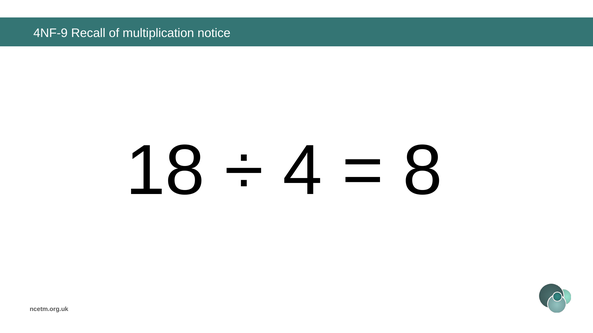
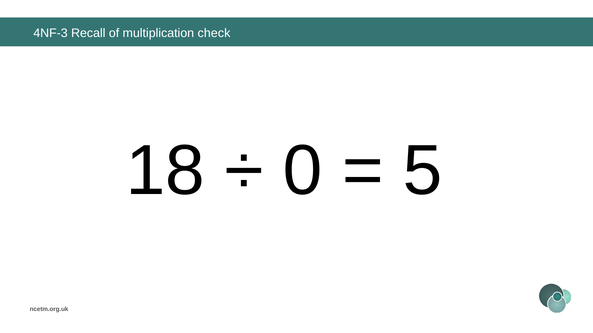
4NF-9: 4NF-9 -> 4NF-3 (51, 33)
notice: notice -> check (214, 33)
4: 4 -> 0 (303, 171)
8: 8 -> 5 (423, 171)
